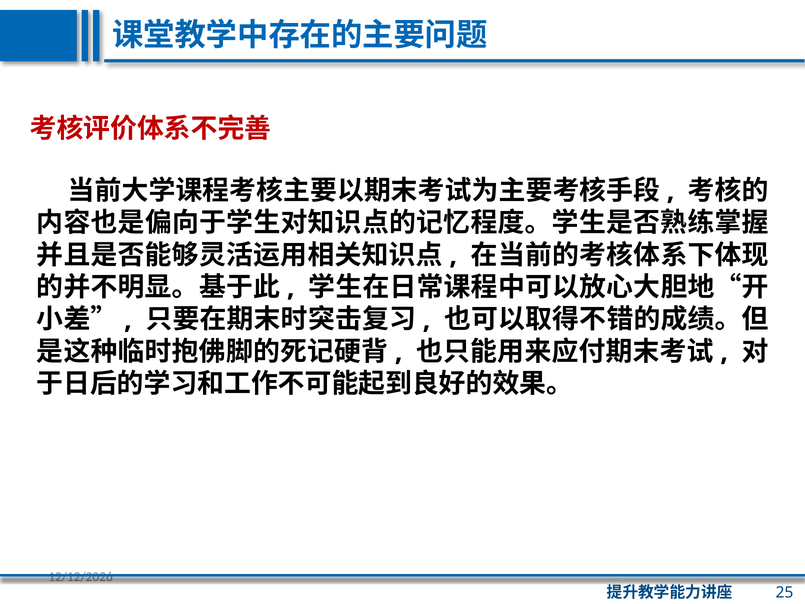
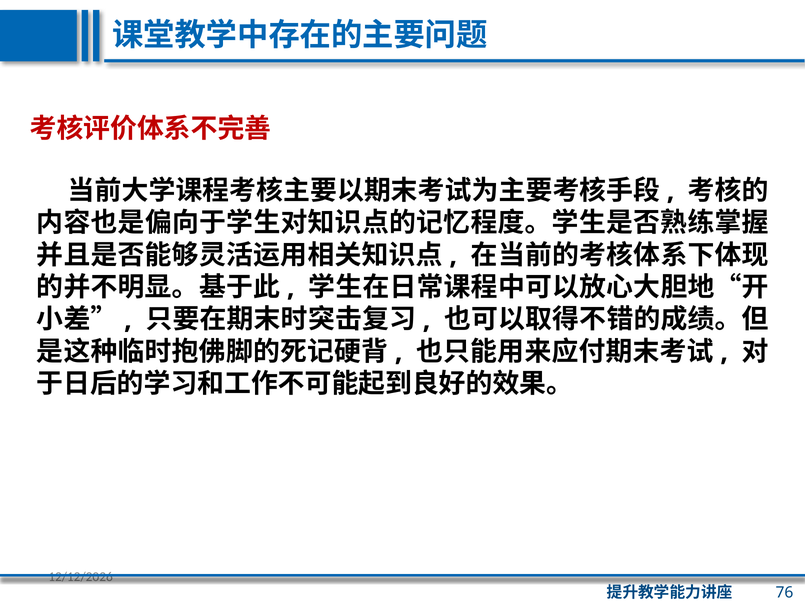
25: 25 -> 76 (784, 592)
